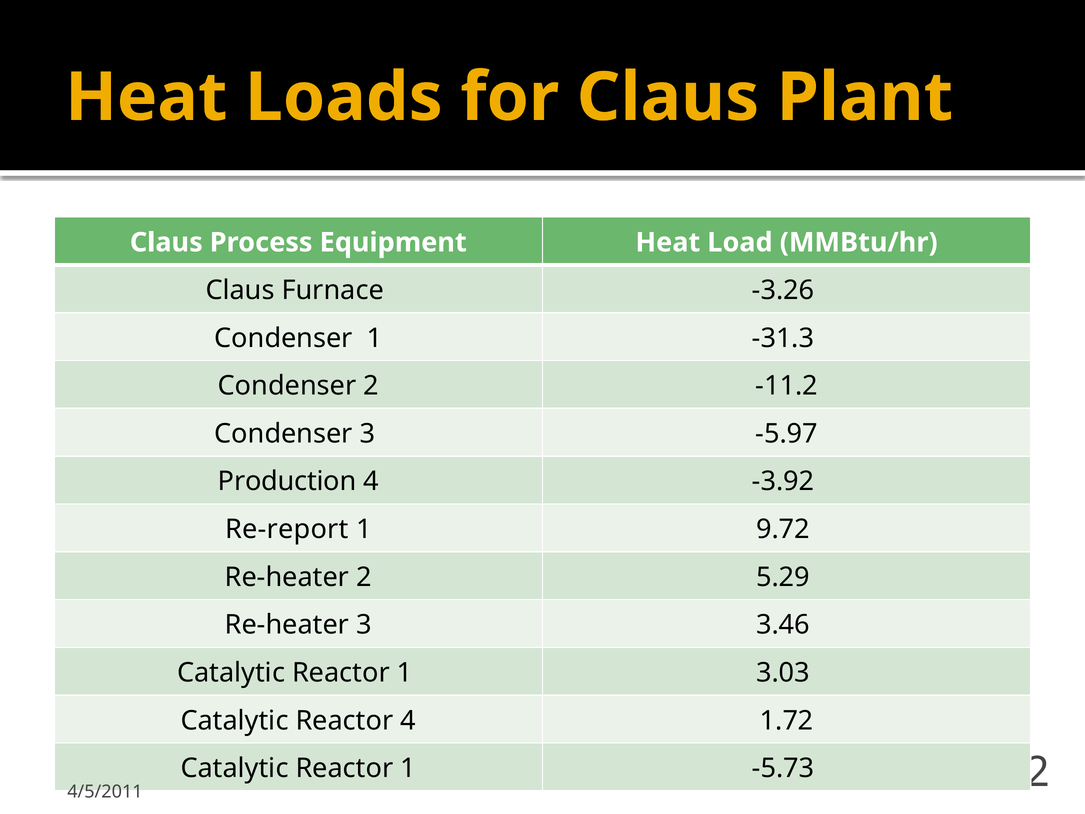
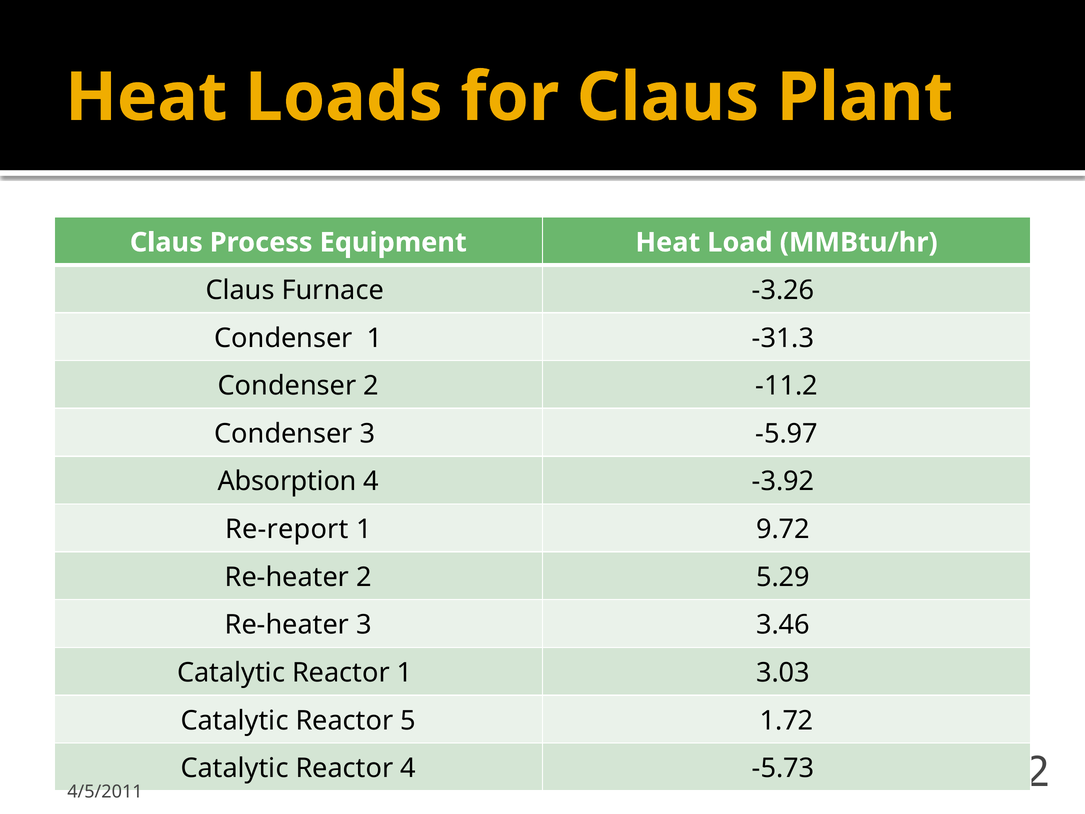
Production: Production -> Absorption (287, 481)
Reactor 4: 4 -> 5 (408, 720)
1: 1 -> 4 (408, 768)
